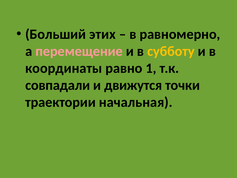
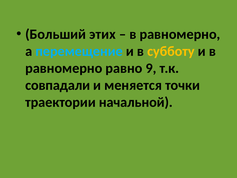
перемещение colour: pink -> light blue (79, 51)
координаты: координаты -> равномерно (64, 68)
1: 1 -> 9 (151, 68)
движутся: движутся -> меняется (133, 85)
начальная: начальная -> начальной (136, 102)
